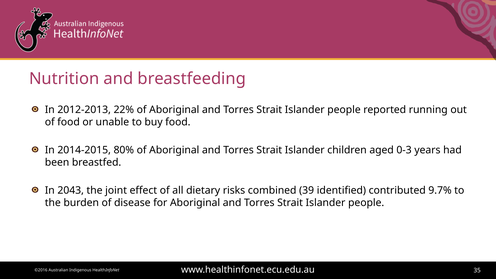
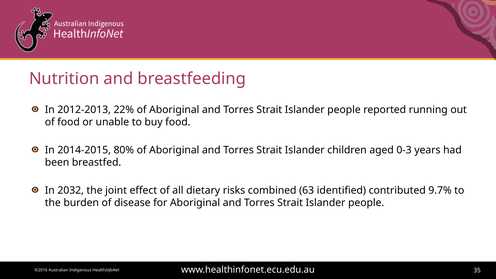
2043: 2043 -> 2032 (71, 190)
39: 39 -> 63 (307, 190)
